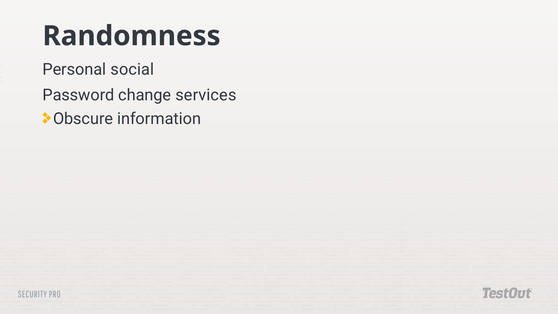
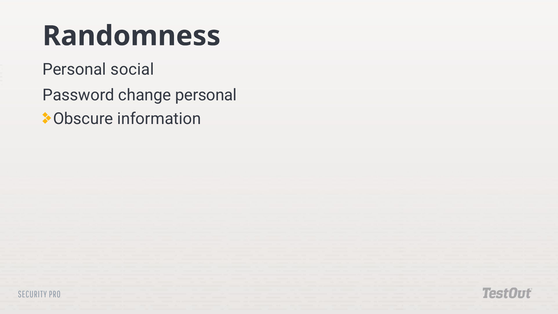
change services: services -> personal (206, 95)
